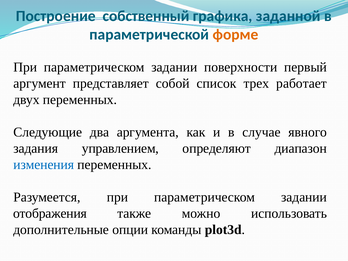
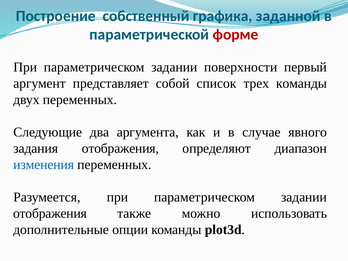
форме colour: orange -> red (236, 35)
трех работает: работает -> команды (302, 84)
задания управлением: управлением -> отображения (120, 149)
